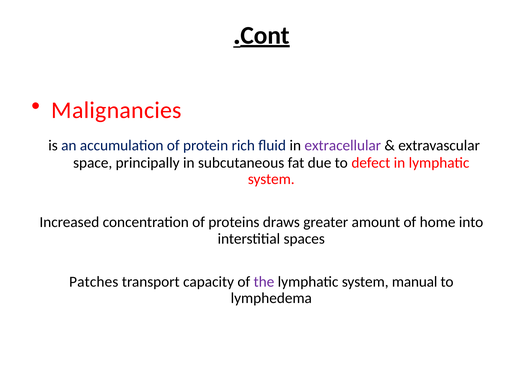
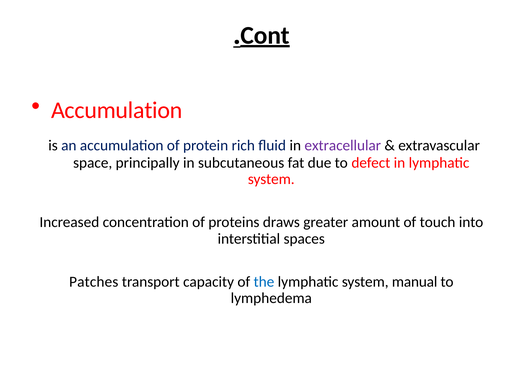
Malignancies: Malignancies -> Accumulation (117, 110)
home: home -> touch (438, 222)
the colour: purple -> blue (264, 282)
